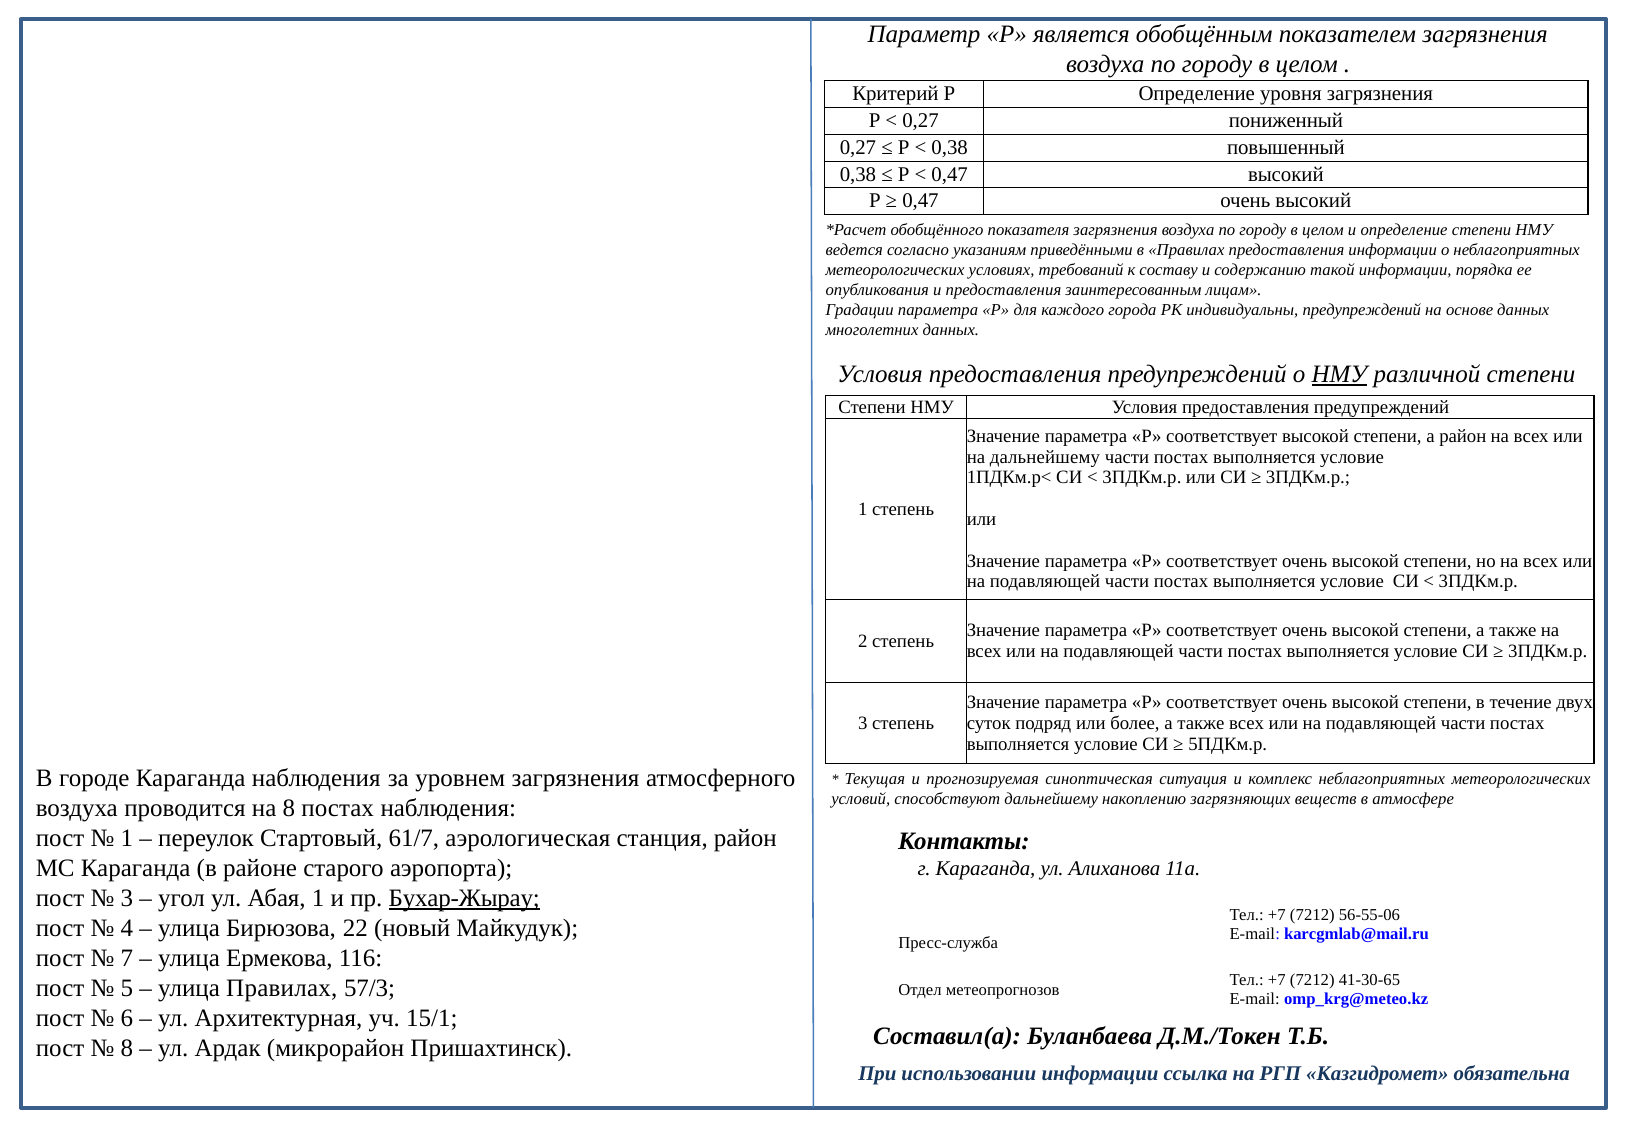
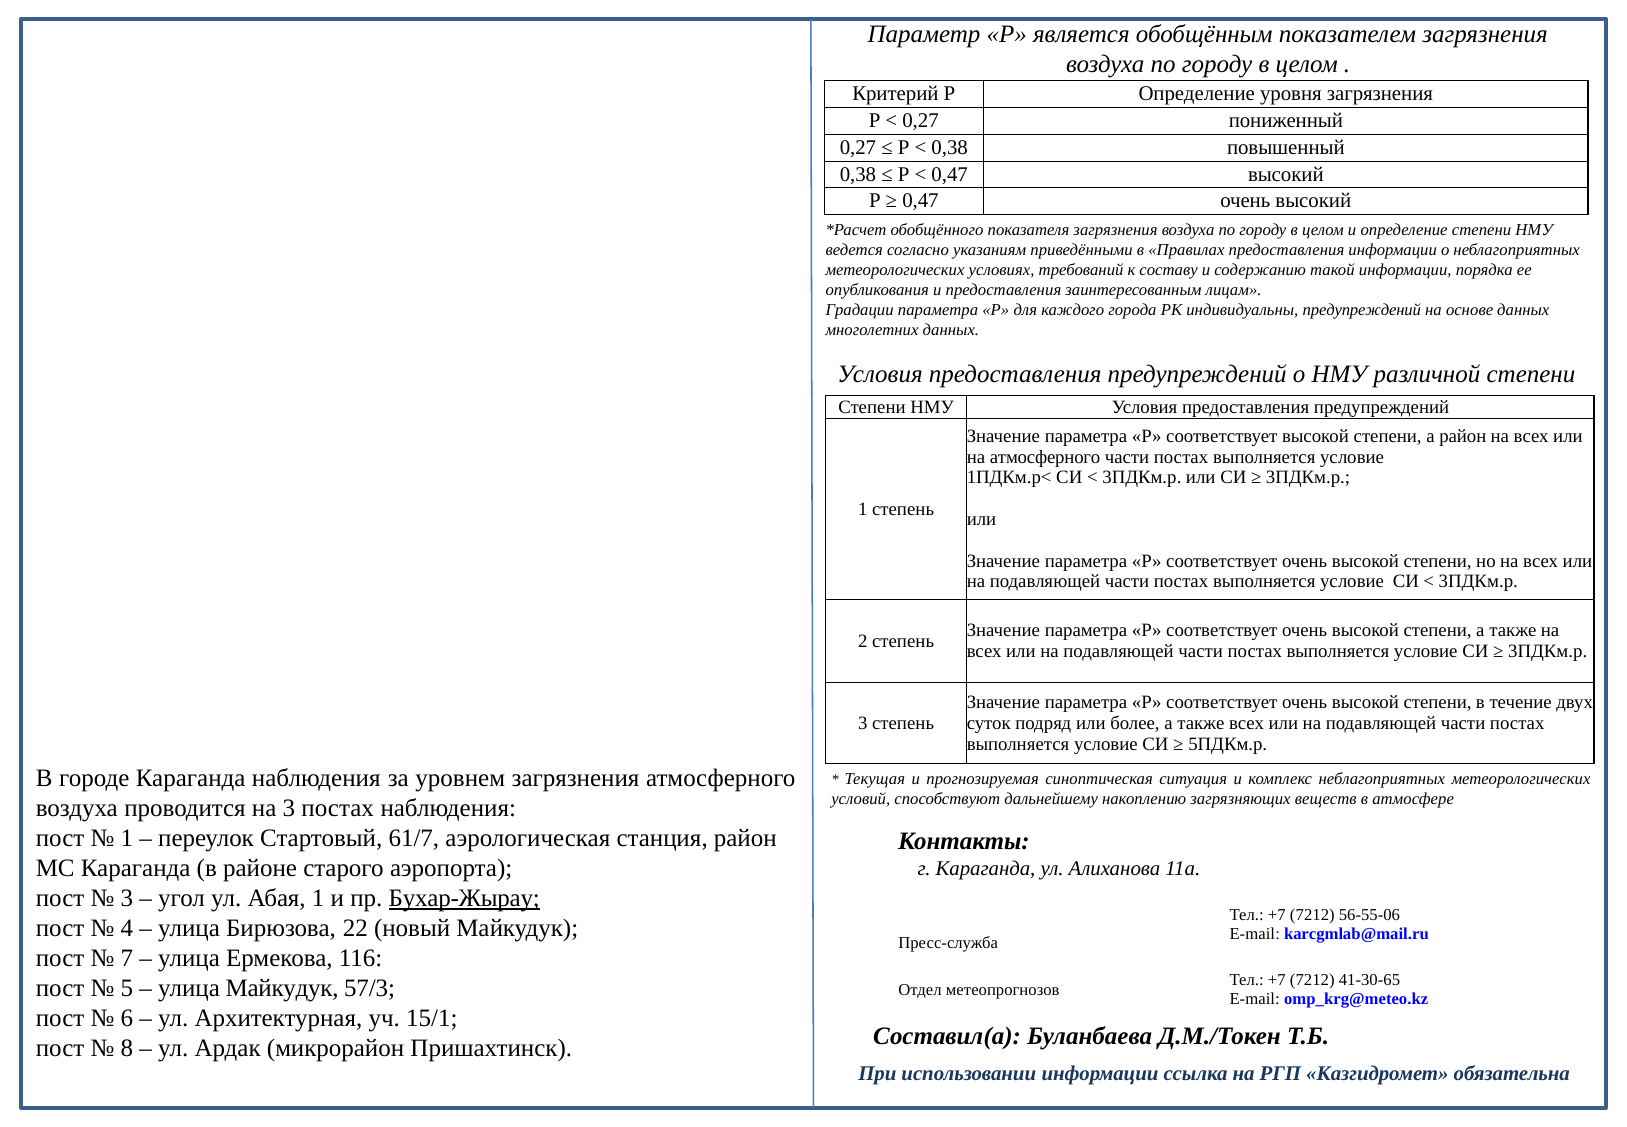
НМУ underline: present -> none (1339, 374)
на дальнейшему: дальнейшему -> атмосферного (1045, 457)
на 8: 8 -> 3 (289, 808)
улица Правилах: Правилах -> Майкудук (282, 988)
